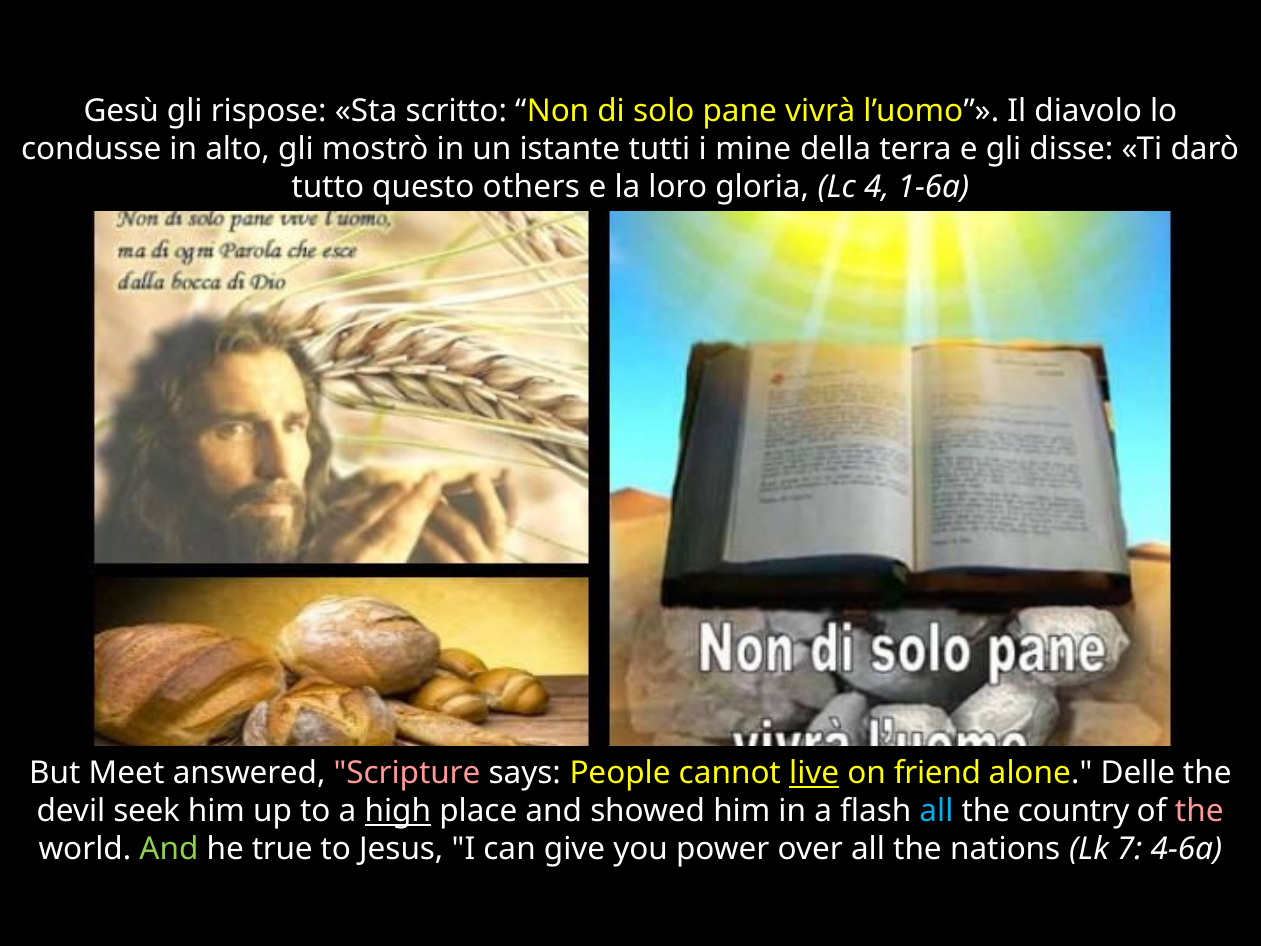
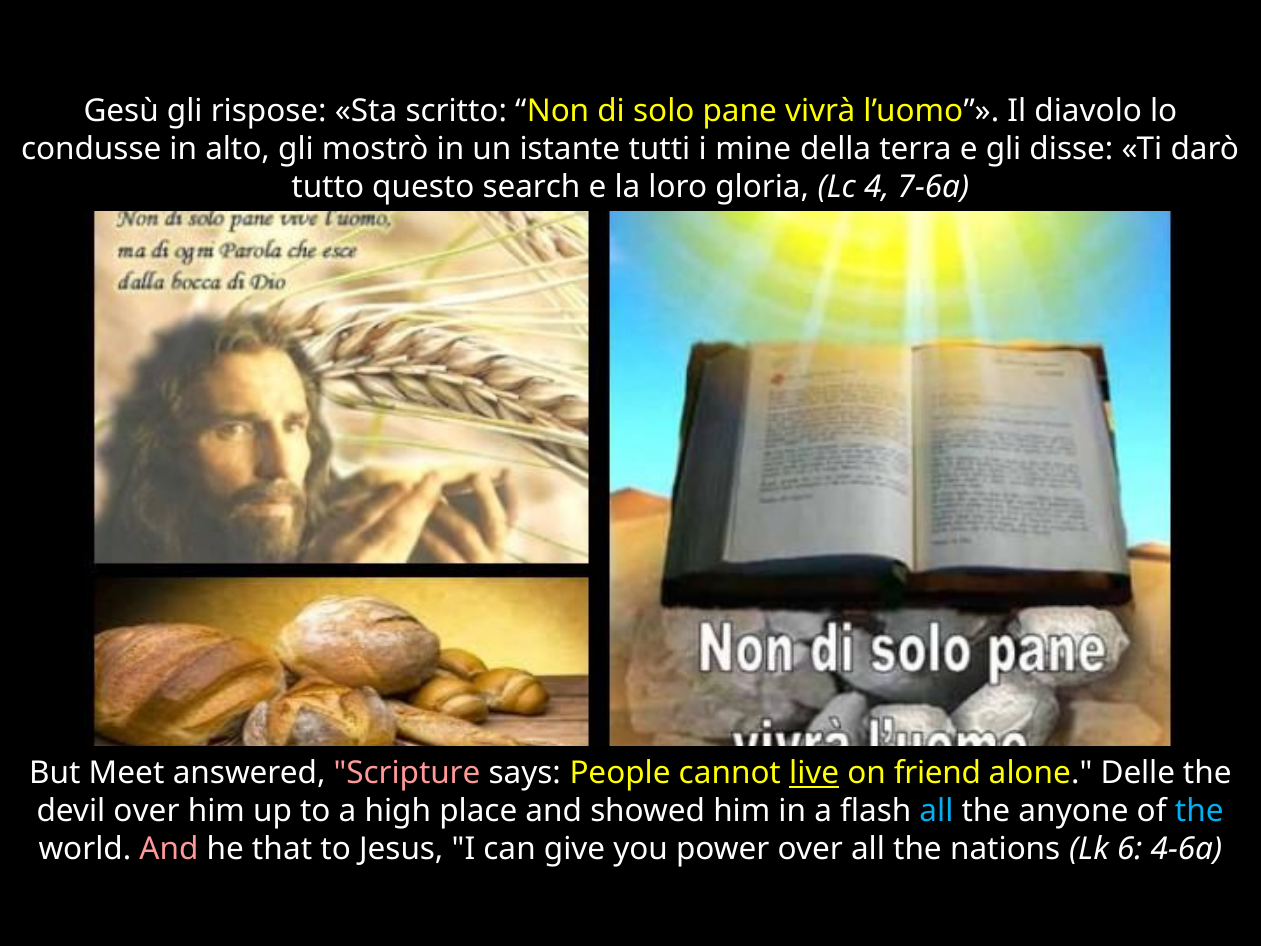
others: others -> search (532, 187)
1-6a: 1-6a -> 7-6a (933, 187)
devil seek: seek -> over (147, 811)
high underline: present -> none (398, 811)
country: country -> anyone (1073, 811)
the colour: pink -> light blue (1199, 811)
And colour: light green -> pink (169, 849)
true: true -> that (282, 849)
7: 7 -> 6 (1130, 849)
